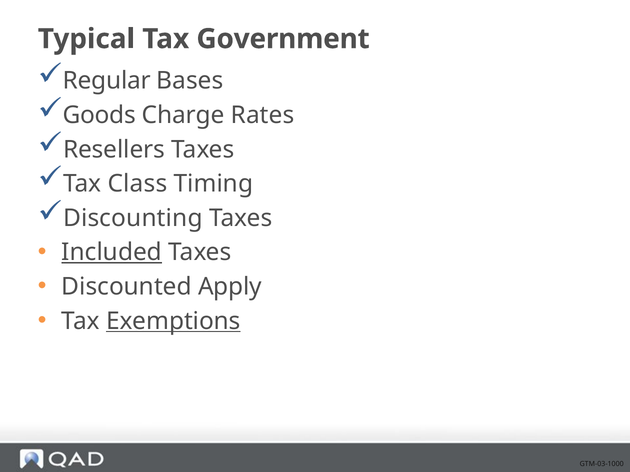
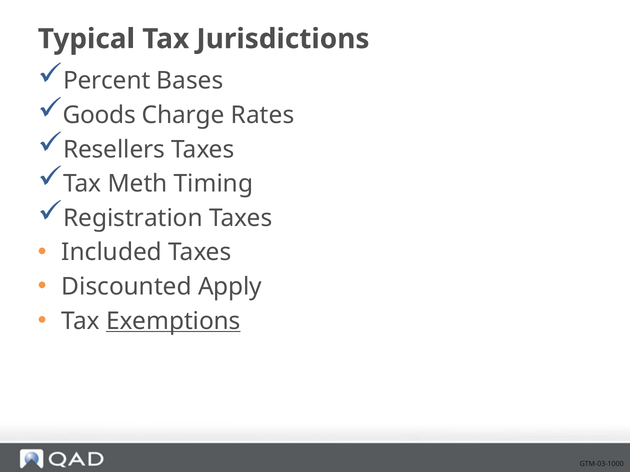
Government: Government -> Jurisdictions (283, 39)
Regular: Regular -> Percent (107, 81)
Class: Class -> Meth (138, 184)
Discounting: Discounting -> Registration (133, 218)
Included underline: present -> none (112, 253)
